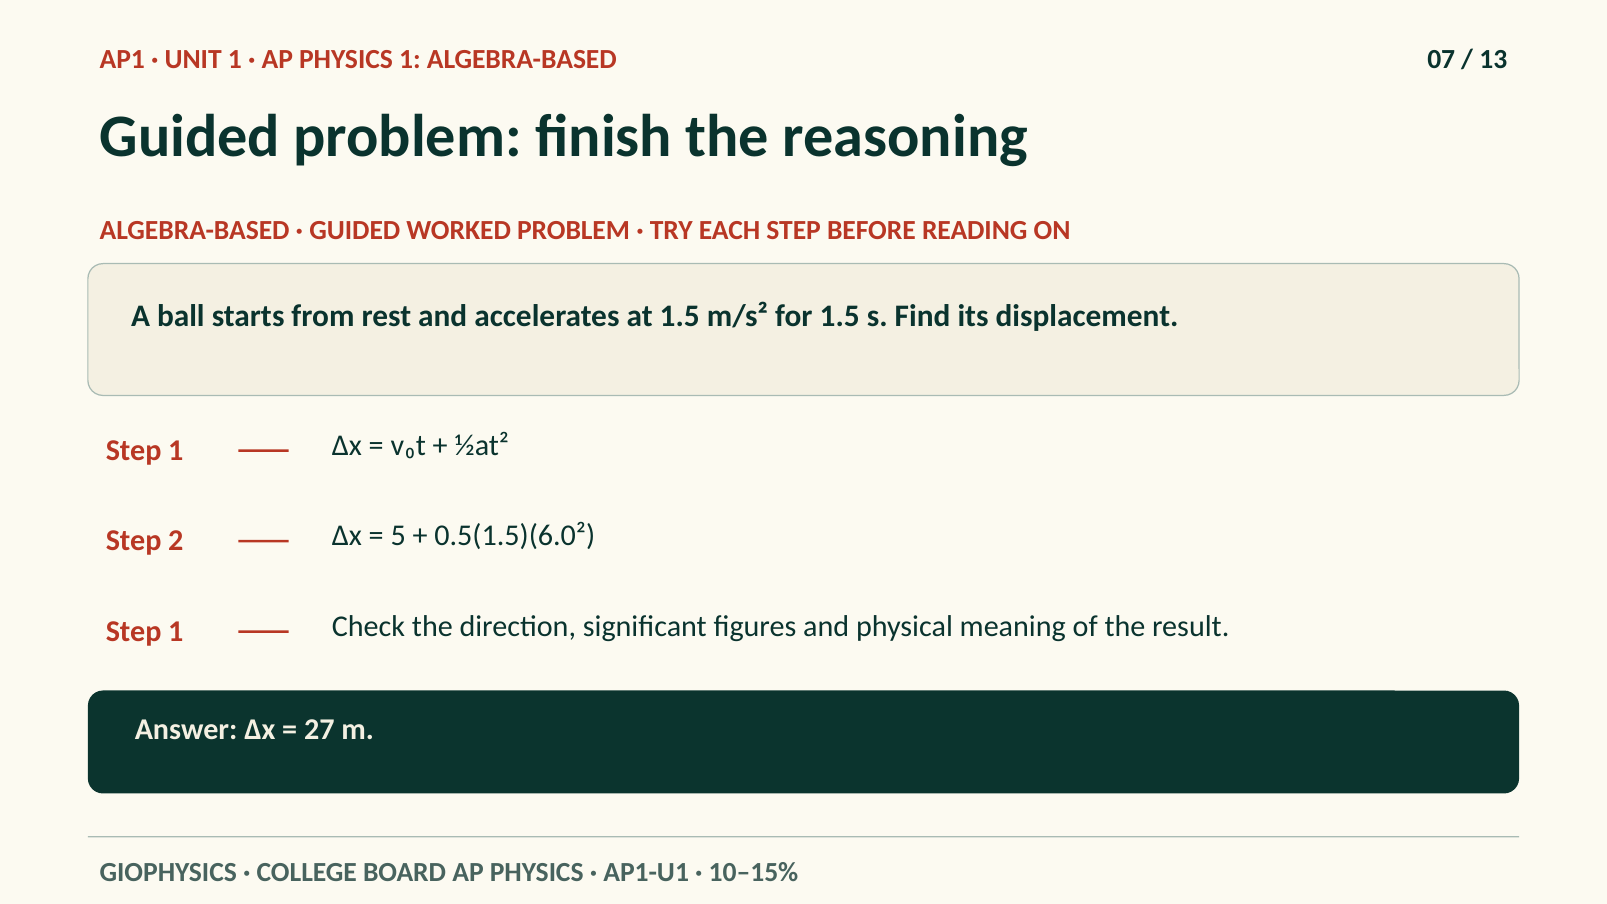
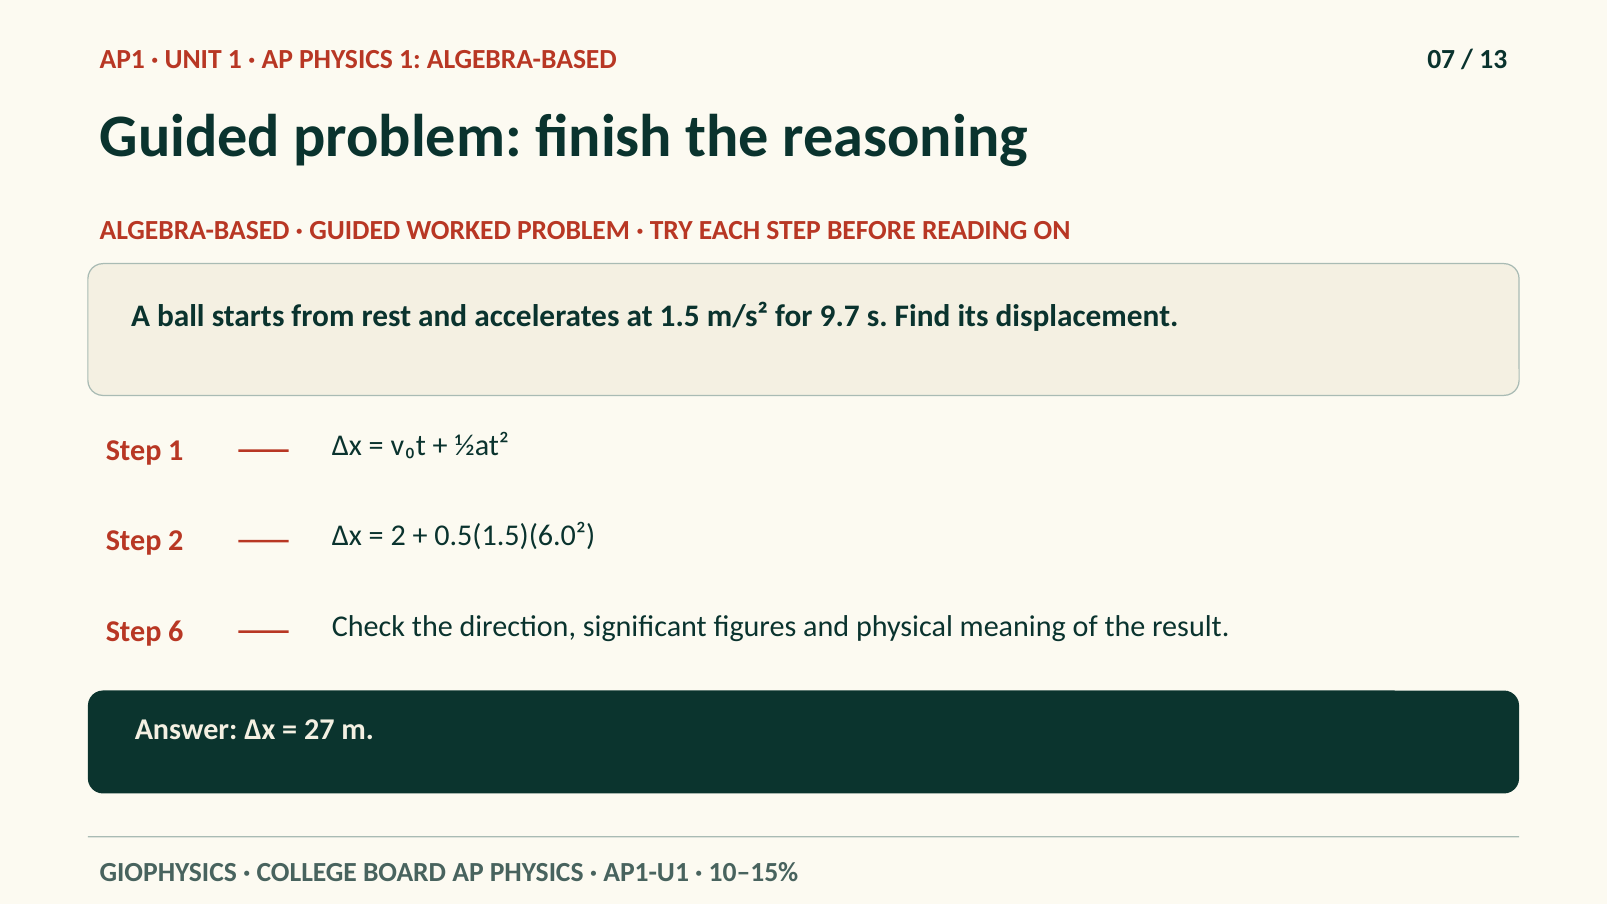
for 1.5: 1.5 -> 9.7 (840, 316)
5: 5 -> 2 (398, 536)
1: 1 -> 6 (176, 631)
